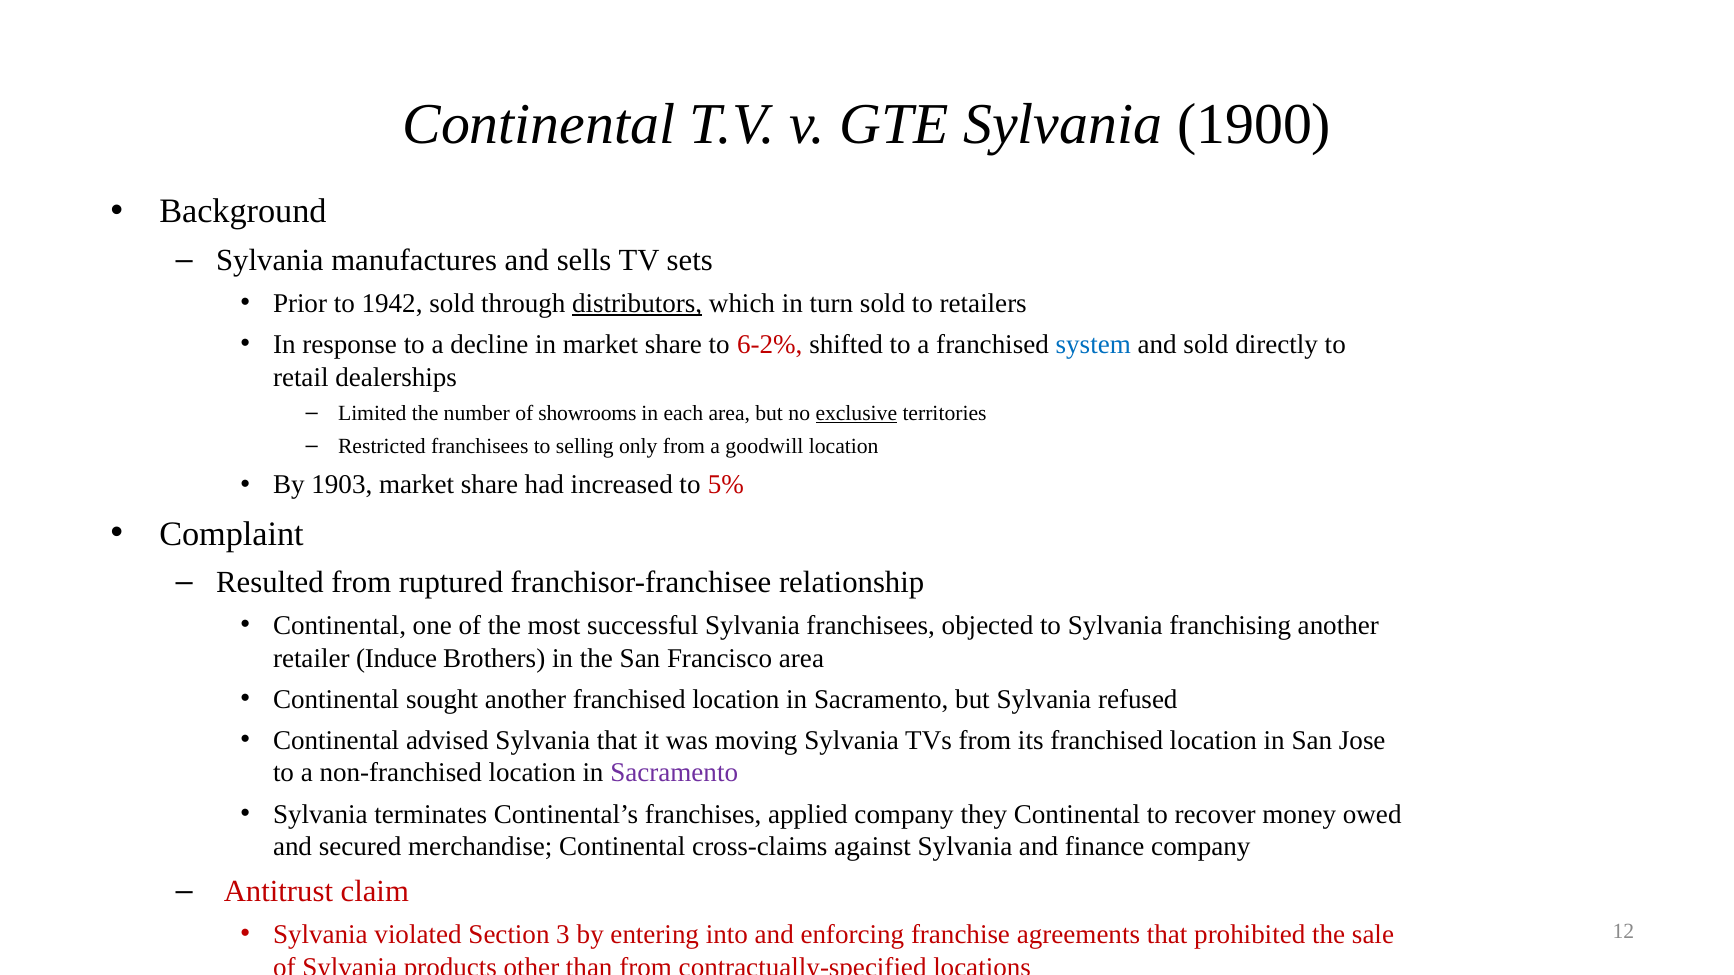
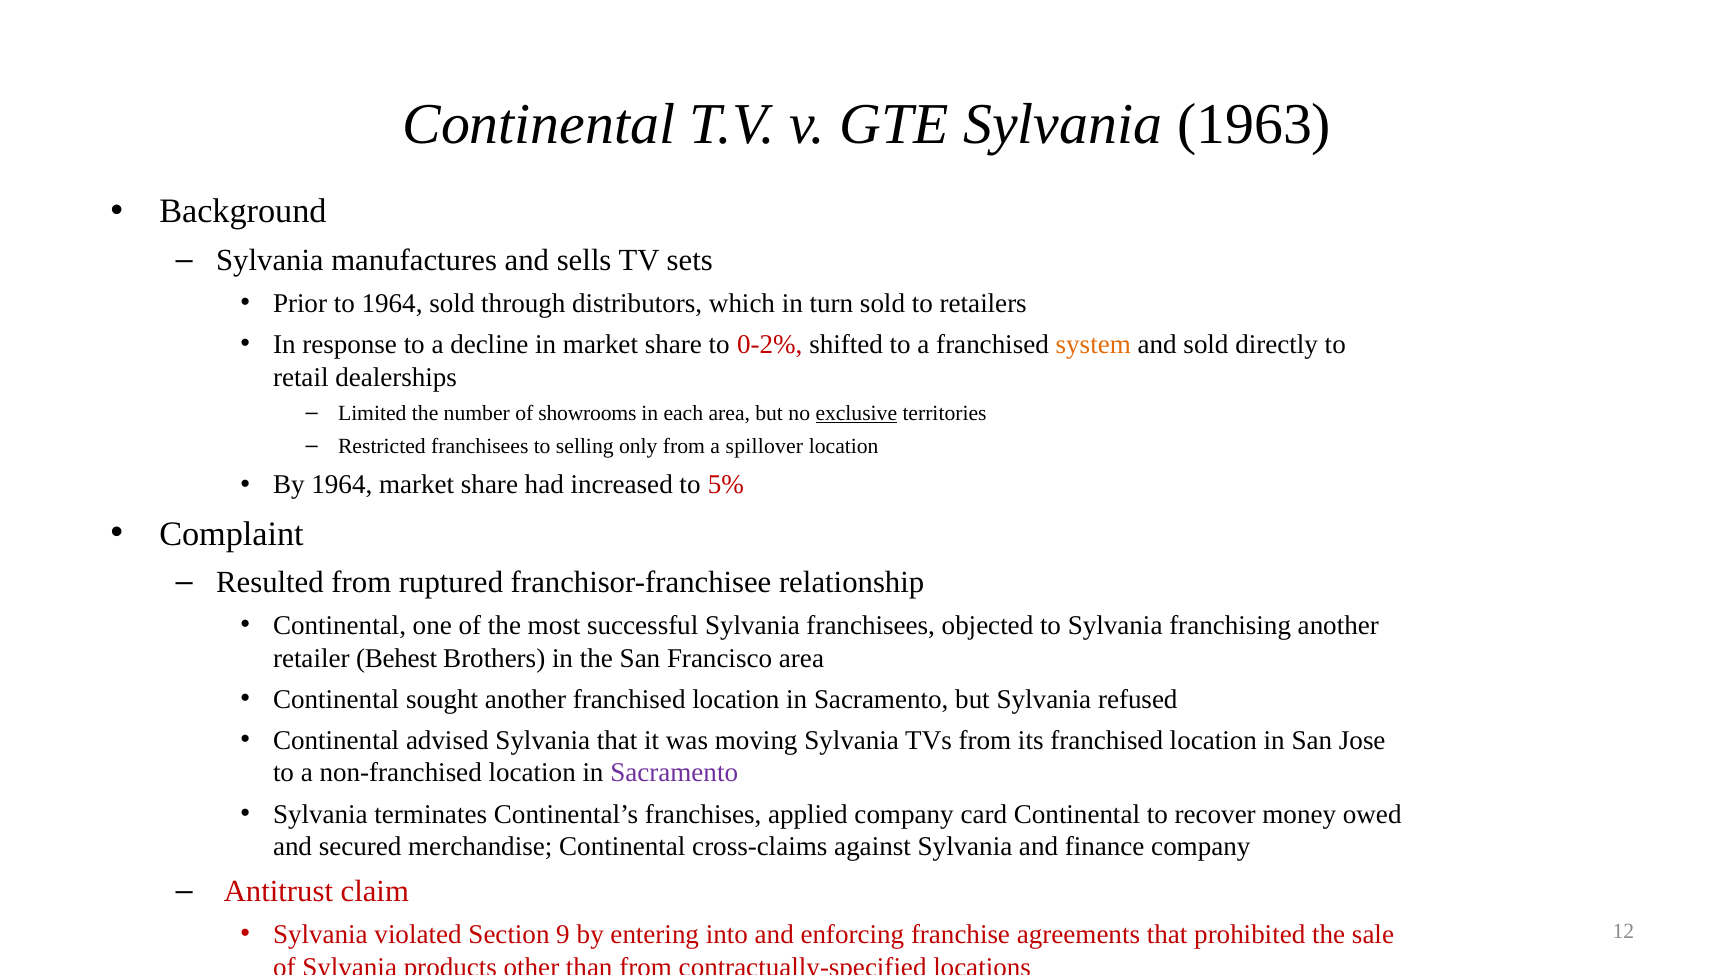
1900: 1900 -> 1963 (1254, 124)
to 1942: 1942 -> 1964 (392, 304)
distributors underline: present -> none (637, 304)
6-2%: 6-2% -> 0-2% (770, 345)
system colour: blue -> orange (1093, 345)
goodwill: goodwill -> spillover (764, 447)
By 1903: 1903 -> 1964 (342, 485)
Induce: Induce -> Behest (397, 658)
they: they -> card (984, 814)
3: 3 -> 9 (563, 935)
